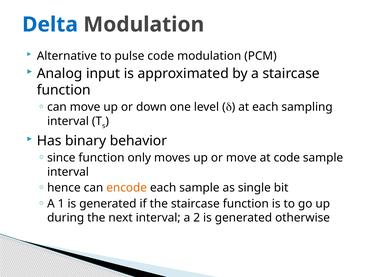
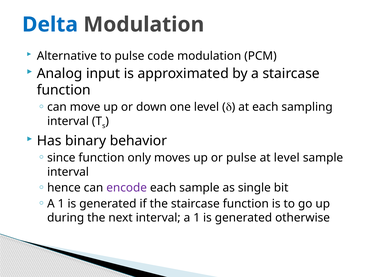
or move: move -> pulse (241, 158)
at code: code -> level (287, 158)
encode colour: orange -> purple (127, 188)
interval a 2: 2 -> 1 (197, 218)
